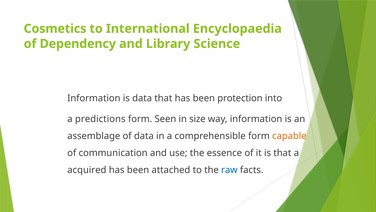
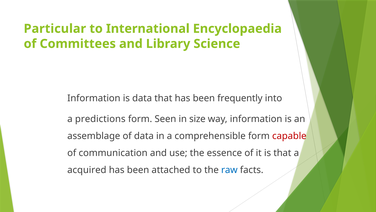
Cosmetics: Cosmetics -> Particular (55, 29)
Dependency: Dependency -> Committees (78, 44)
protection: protection -> frequently (240, 98)
capable colour: orange -> red (289, 136)
